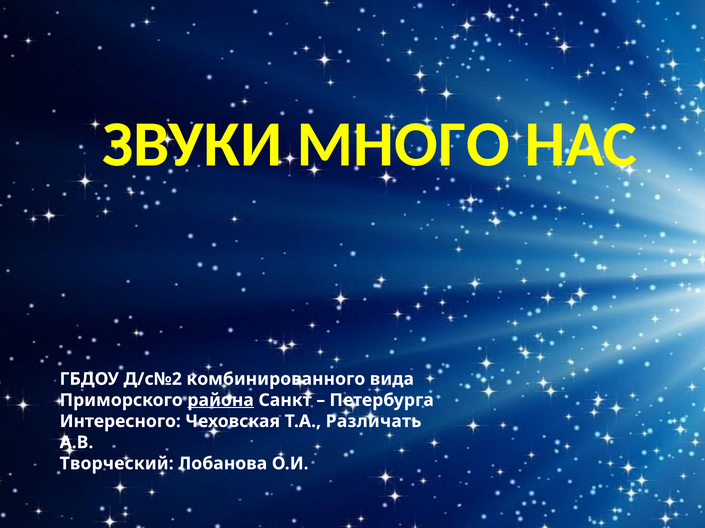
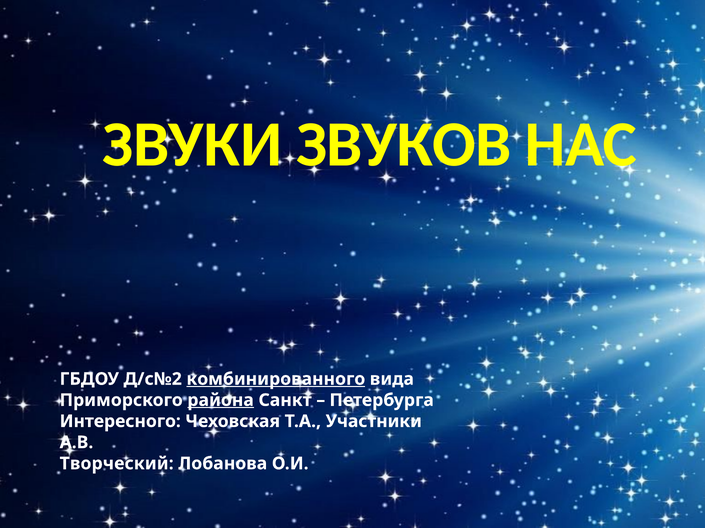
МНОГО: МНОГО -> ЗВУКОВ (404, 145)
комбинированного underline: none -> present (276, 380)
Различать: Различать -> Участники (374, 422)
